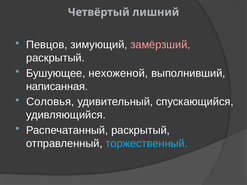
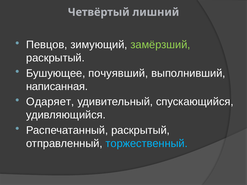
замёрзший colour: pink -> light green (160, 45)
нехоженой: нехоженой -> почуявший (118, 73)
Соловья: Соловья -> Одаряет (50, 102)
